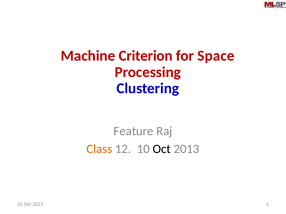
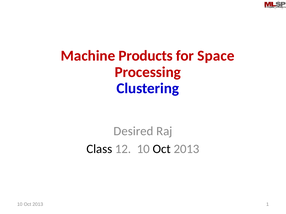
Criterion: Criterion -> Products (146, 56)
Feature: Feature -> Desired (133, 131)
Class colour: orange -> black (99, 149)
